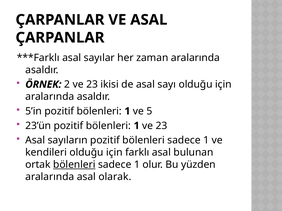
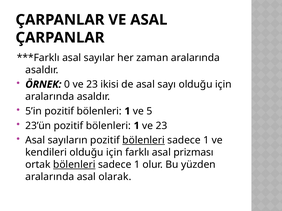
2: 2 -> 0 (67, 85)
bölenleri underline: none -> present (144, 141)
bulunan: bulunan -> prizması (194, 153)
